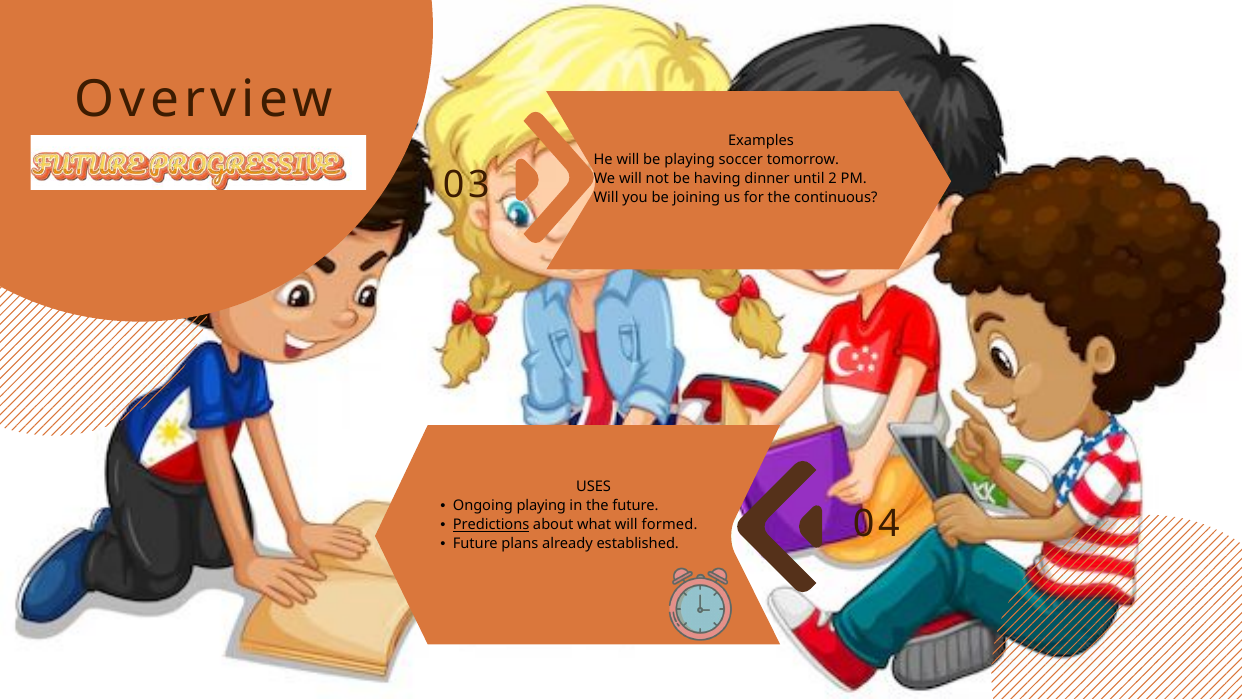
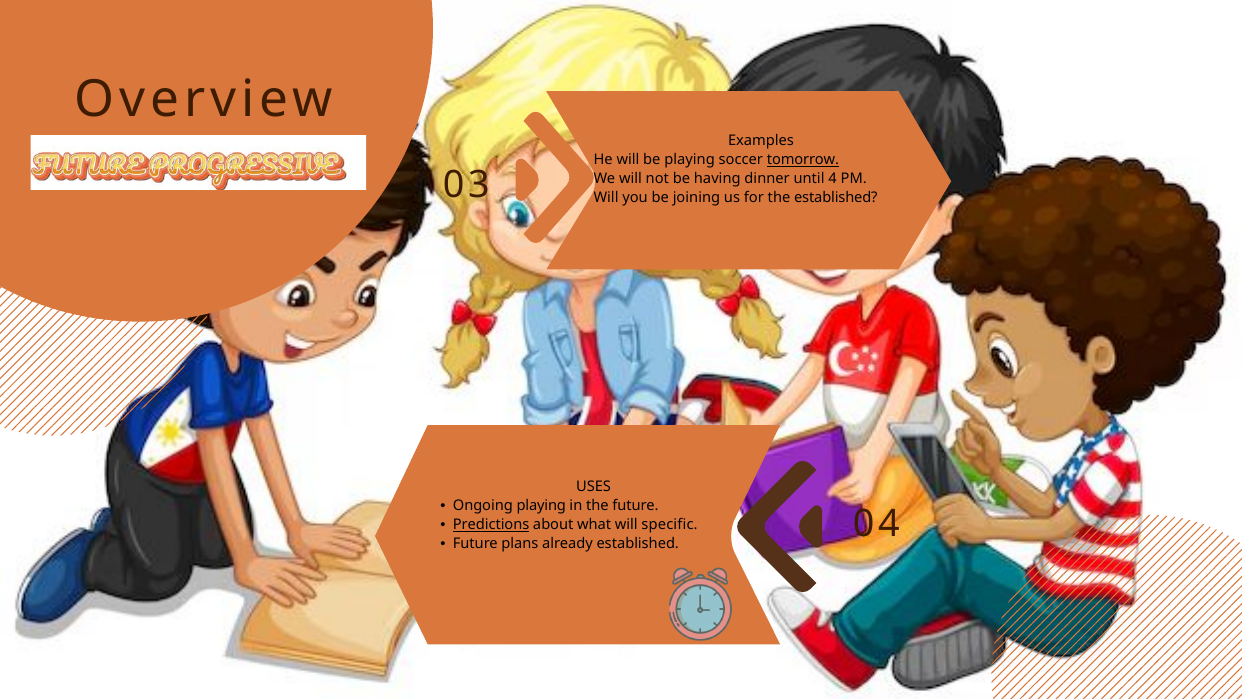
tomorrow underline: none -> present (803, 160)
2: 2 -> 4 (833, 179)
the continuous: continuous -> established (836, 198)
formed: formed -> specific (670, 525)
